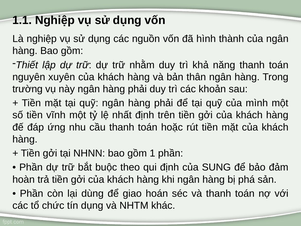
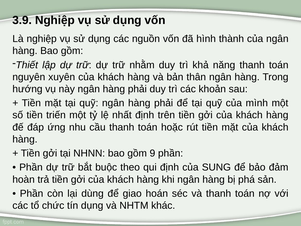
1.1: 1.1 -> 3.9 (22, 20)
trường: trường -> hướng (27, 89)
vĩnh: vĩnh -> triến (56, 115)
1: 1 -> 9 (152, 153)
